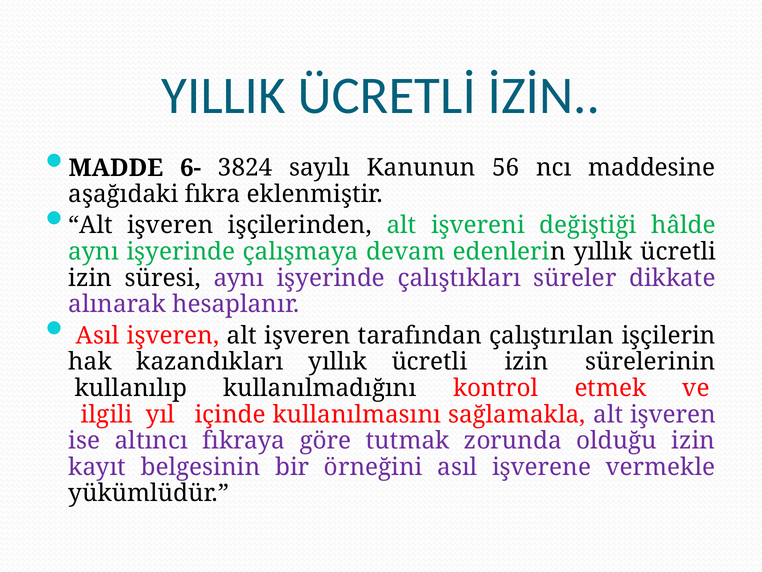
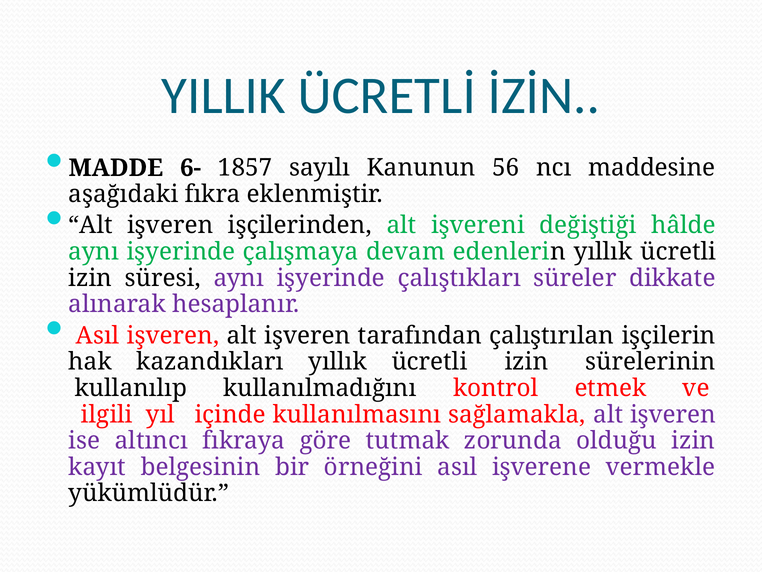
3824: 3824 -> 1857 (245, 168)
